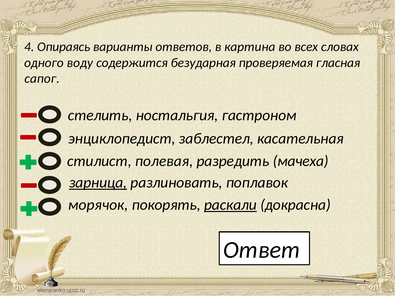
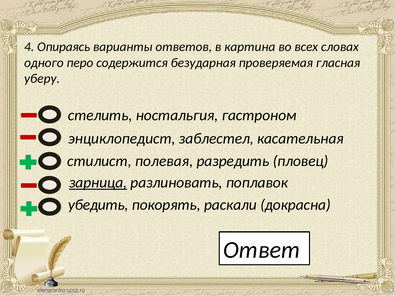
воду: воду -> перо (80, 63)
сапог: сапог -> уберу (42, 79)
мачеха: мачеха -> пловец (301, 161)
морячок: морячок -> убедить (98, 205)
раскали underline: present -> none (230, 205)
